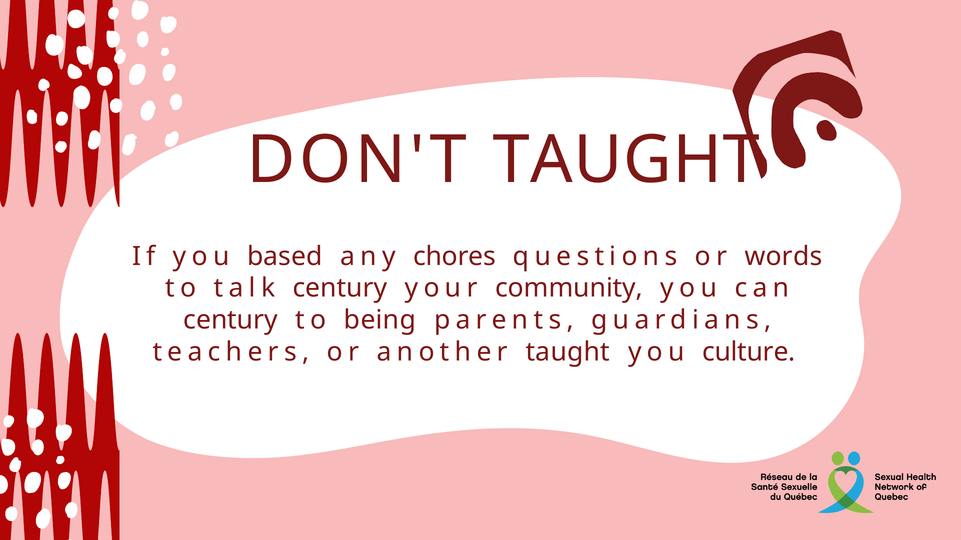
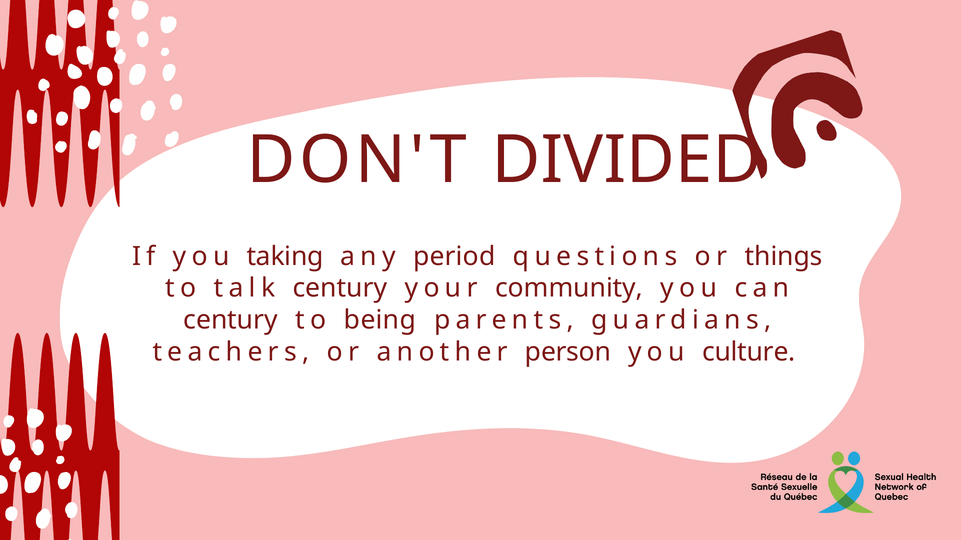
DON'T TAUGHT: TAUGHT -> DIVIDED (627, 161)
based: based -> taking (285, 257)
chores: chores -> period (454, 257)
words: words -> things (784, 257)
another taught: taught -> person (568, 352)
